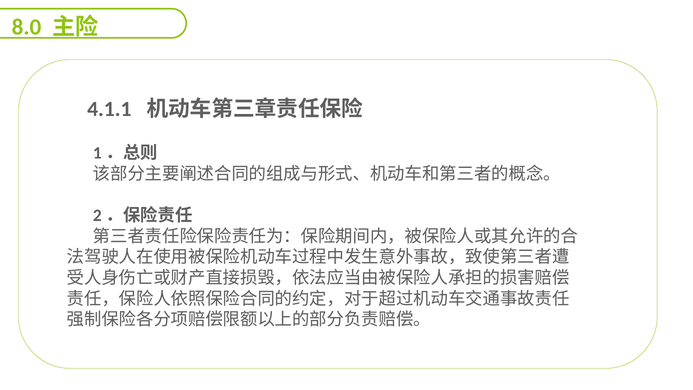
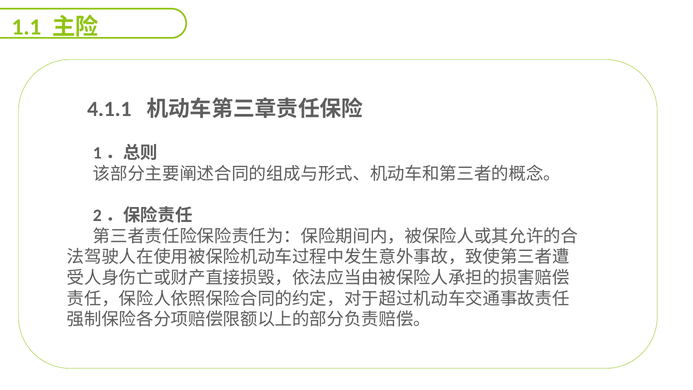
8.0: 8.0 -> 1.1 (26, 27)
